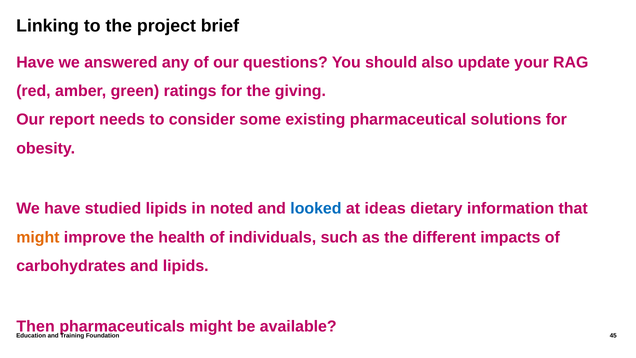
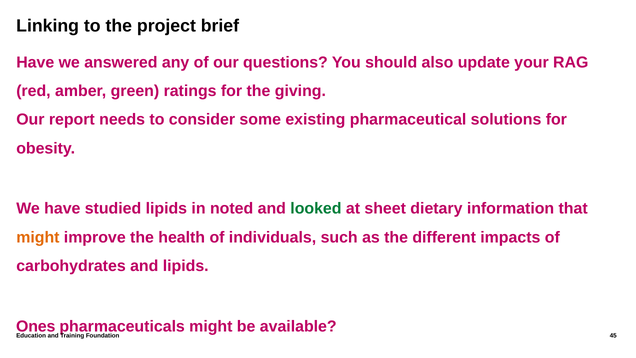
looked colour: blue -> green (316, 209)
ideas: ideas -> sheet (385, 209)
Then: Then -> Ones (36, 326)
